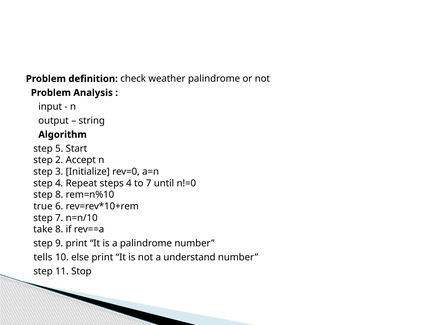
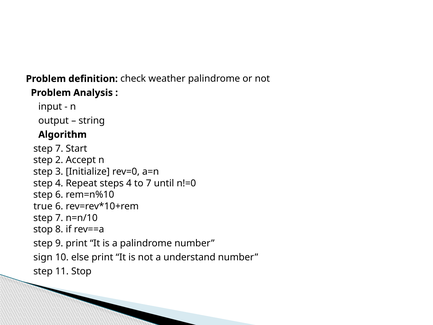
5: 5 -> 7 (59, 148)
step 8: 8 -> 6 (59, 195)
take: take -> stop (43, 229)
tells: tells -> sign (43, 257)
